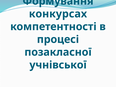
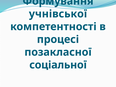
конкурсах: конкурсах -> учнівської (58, 14)
учнівської: учнівської -> соціальної (58, 65)
